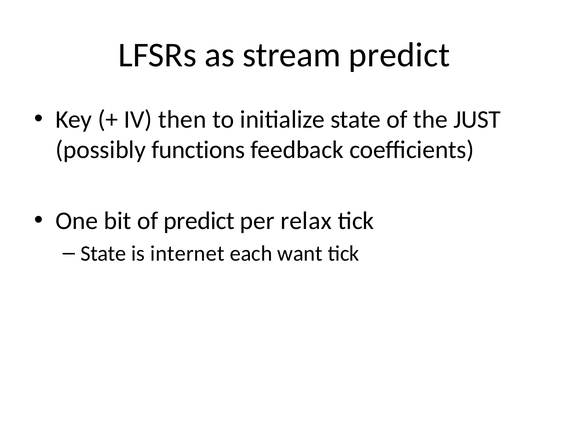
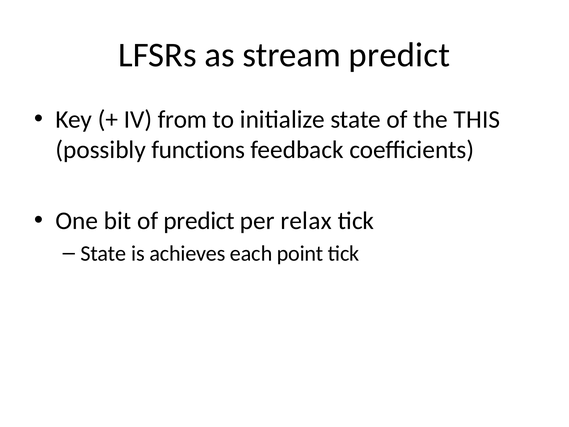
then: then -> from (182, 119)
JUST: JUST -> THIS (477, 119)
internet: internet -> achieves (187, 253)
want: want -> point (300, 253)
